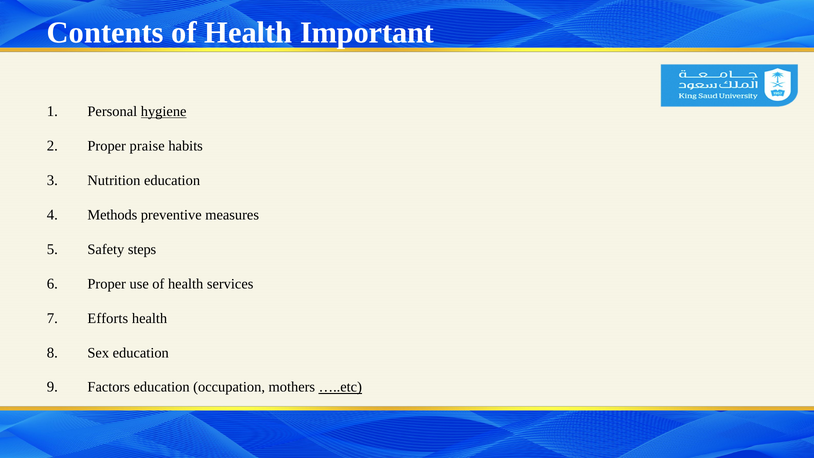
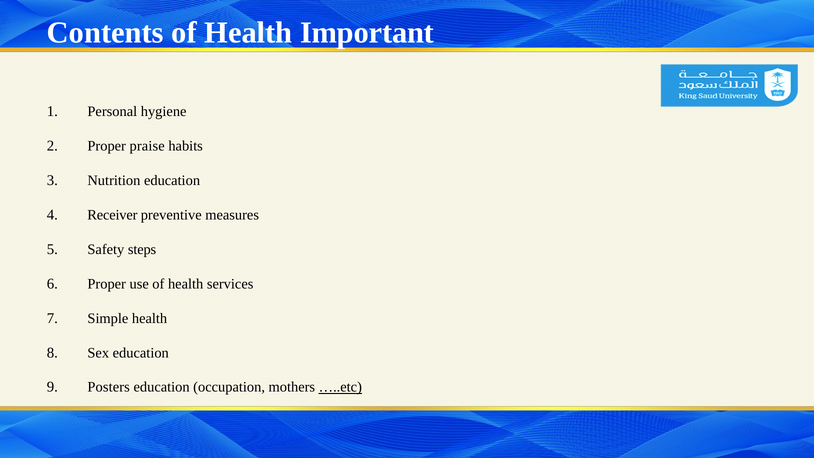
hygiene underline: present -> none (164, 112)
Methods: Methods -> Receiver (112, 215)
Efforts: Efforts -> Simple (108, 318)
Factors: Factors -> Posters (109, 387)
